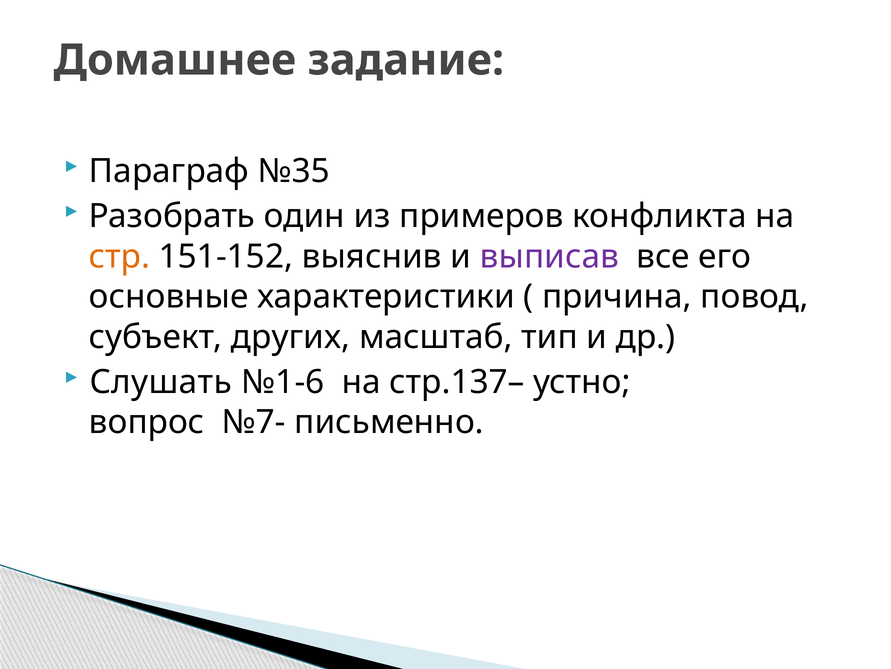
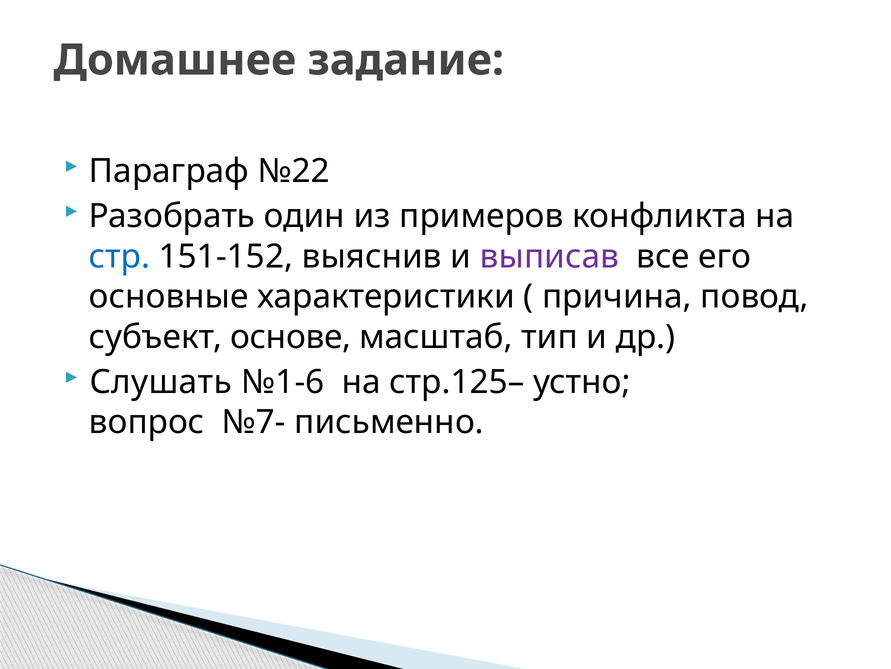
№35: №35 -> №22 (294, 171)
стр colour: orange -> blue (120, 256)
других: других -> основе (291, 337)
стр.137–: стр.137– -> стр.125– (457, 382)
